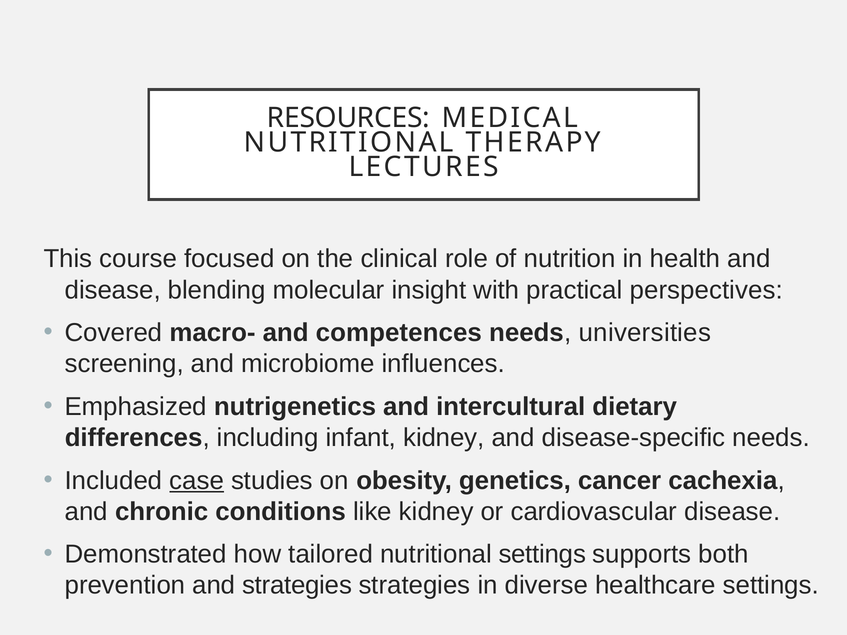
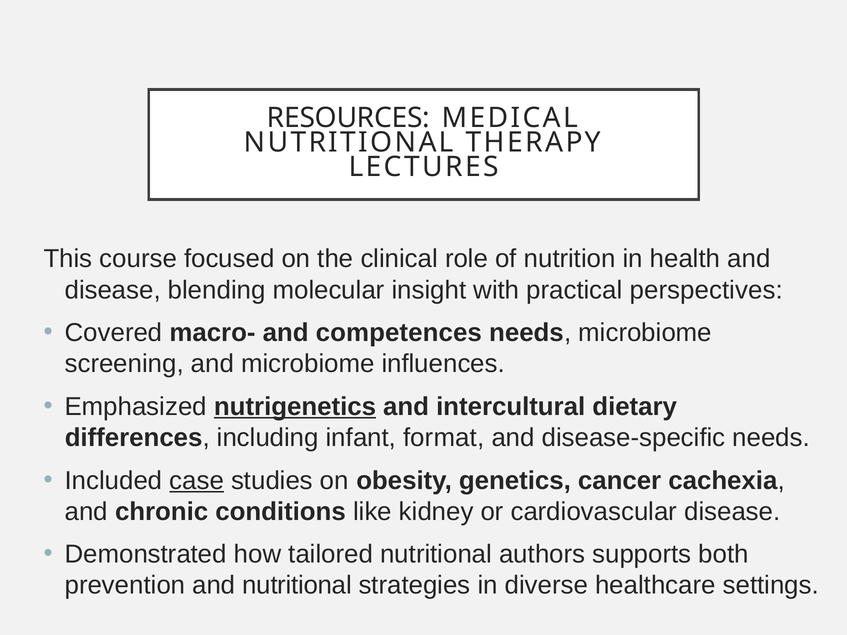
needs universities: universities -> microbiome (645, 333)
nutrigenetics underline: none -> present (295, 407)
infant kidney: kidney -> format (444, 438)
nutritional settings: settings -> authors (542, 555)
and strategies: strategies -> nutritional (297, 586)
